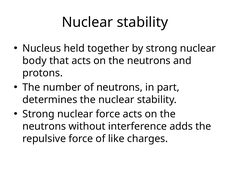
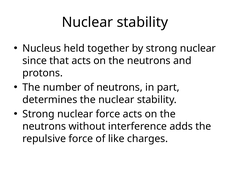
body: body -> since (35, 61)
